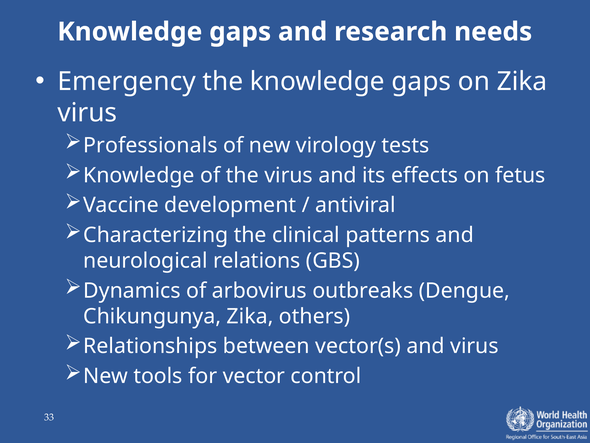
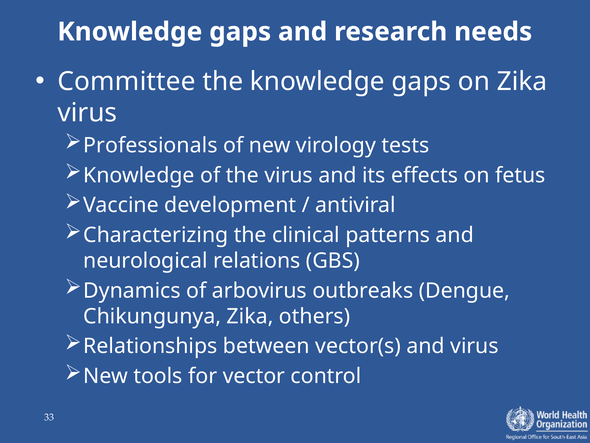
Emergency: Emergency -> Committee (127, 81)
